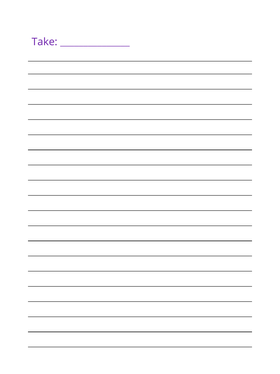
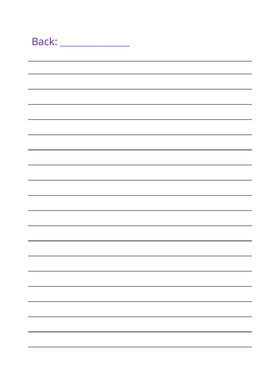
Take: Take -> Back (45, 42)
